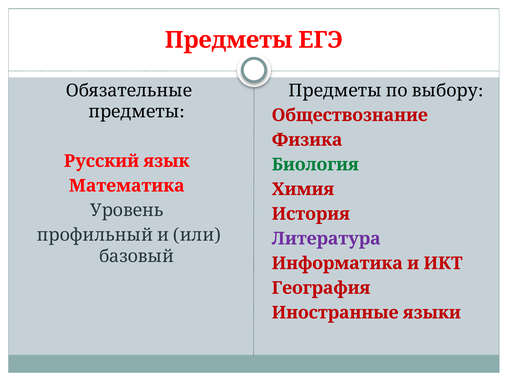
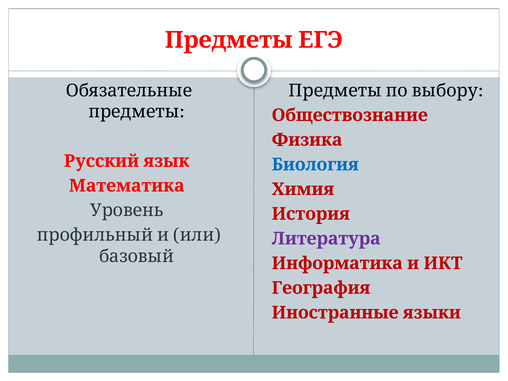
Биология colour: green -> blue (315, 165)
